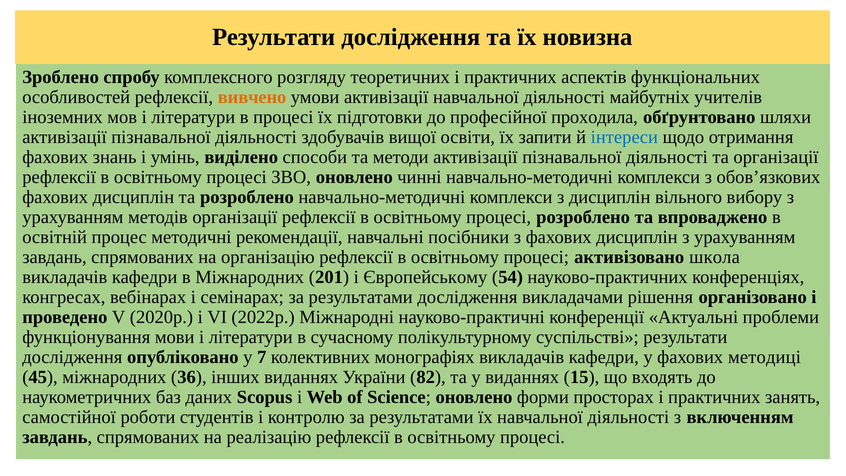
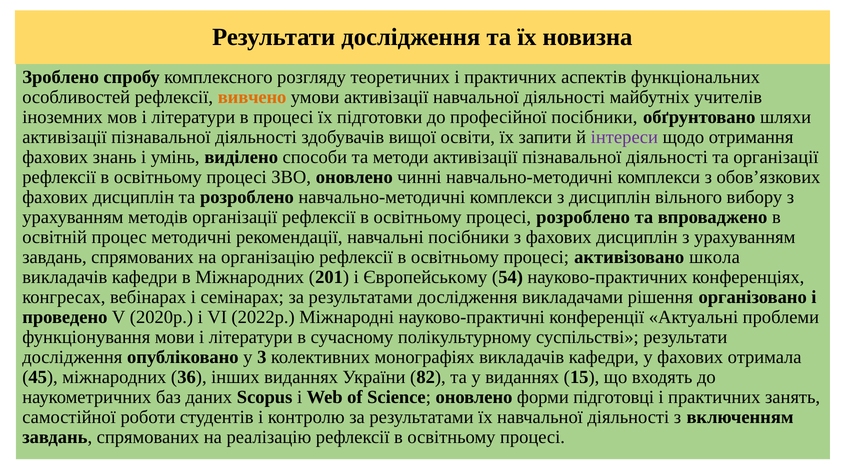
професійної проходила: проходила -> посібники (594, 117)
інтереси colour: blue -> purple (624, 137)
7: 7 -> 3 (262, 357)
методиці: методиці -> отримала (765, 357)
просторах: просторах -> підготовці (614, 397)
